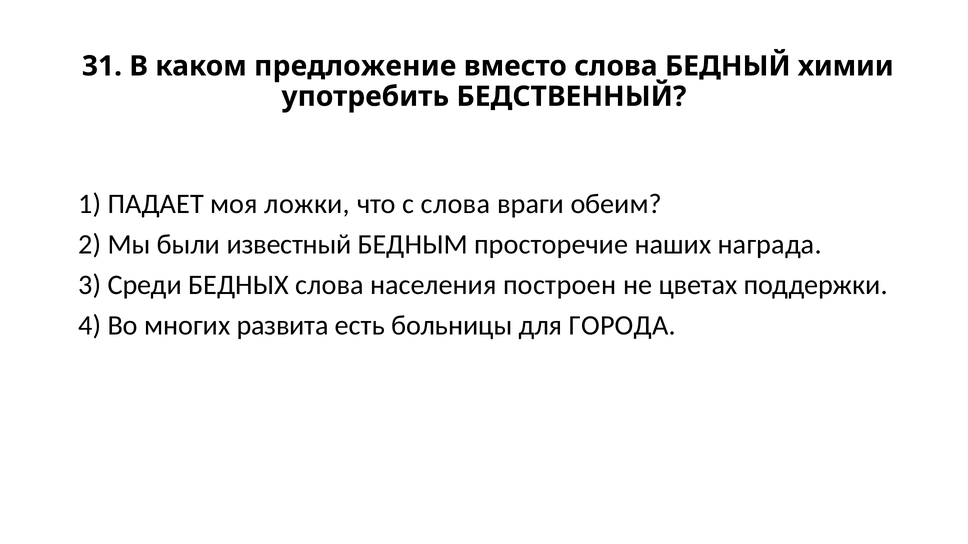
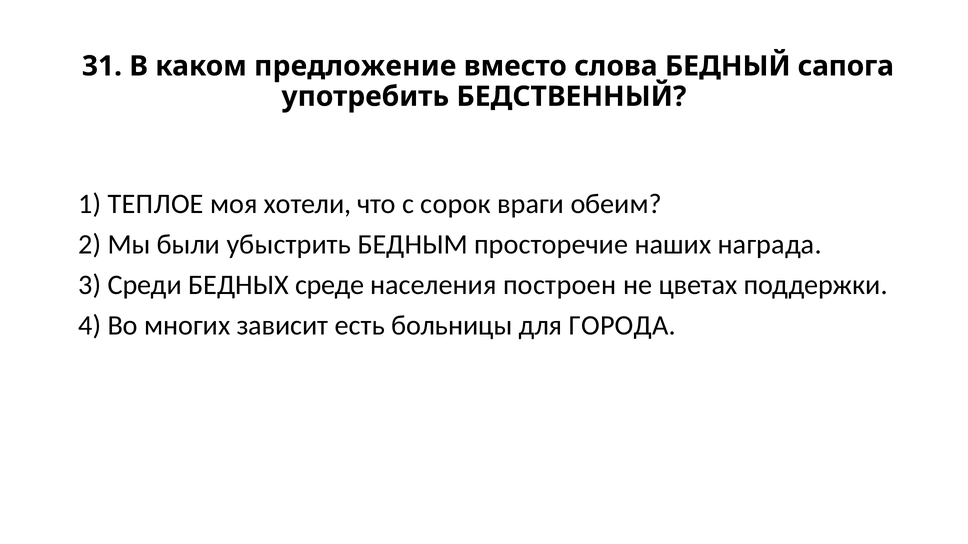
химии: химии -> сапога (846, 66)
ПАДАЕТ: ПАДАЕТ -> ТЕПЛОЕ (156, 204)
ложки: ложки -> хотели (308, 204)
с слова: слова -> сорок (456, 204)
известный: известный -> убыстрить (289, 245)
БЕДНЫХ слова: слова -> среде (330, 285)
развита: развита -> зависит (282, 326)
